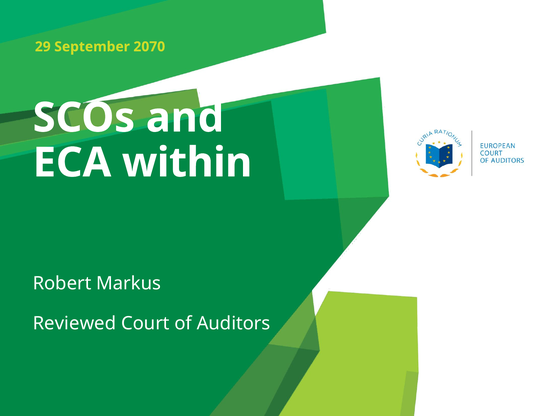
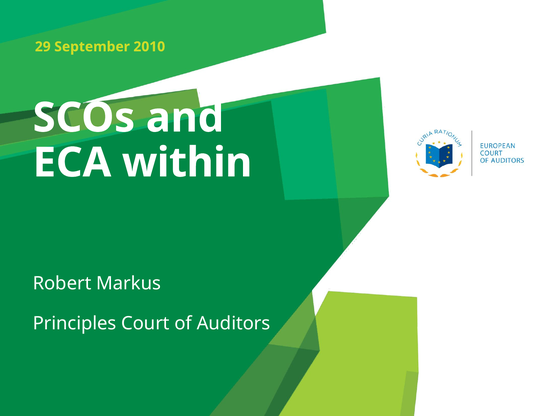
2070: 2070 -> 2010 (149, 47)
Reviewed: Reviewed -> Principles (75, 323)
